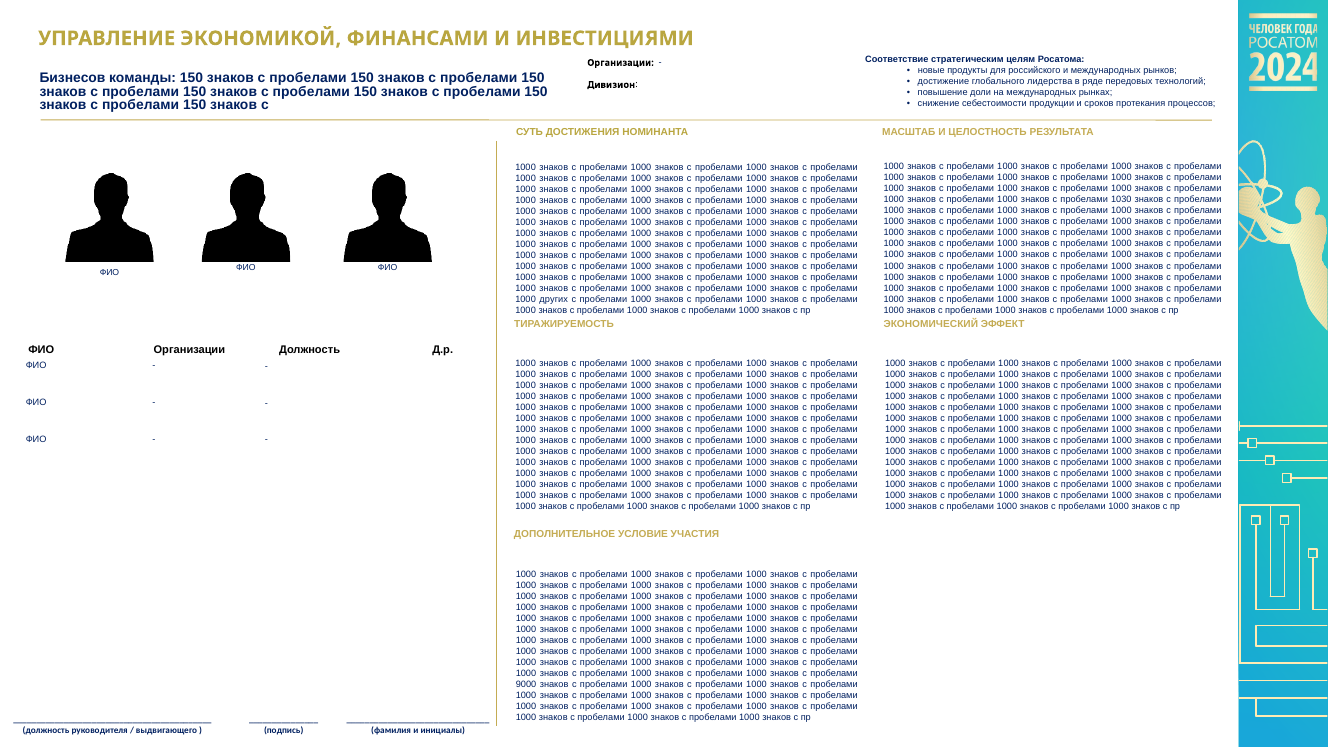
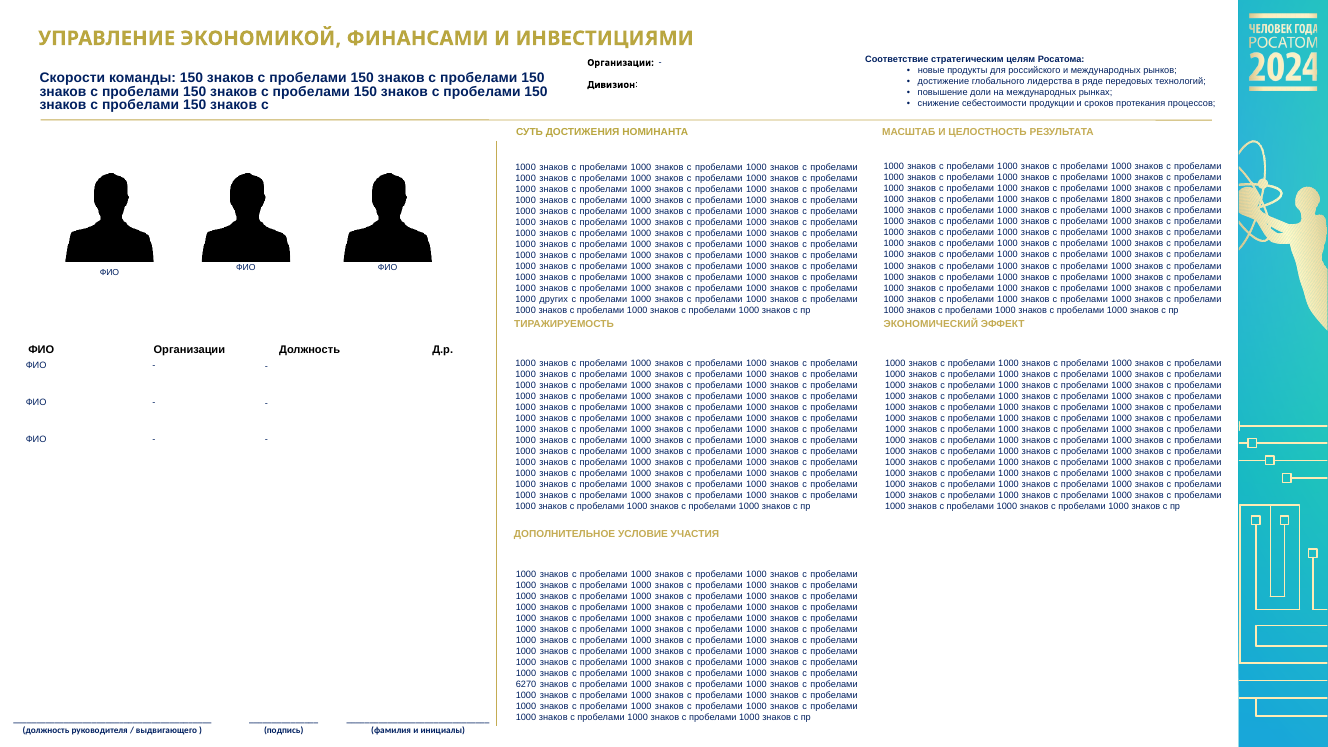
Бизнесов: Бизнесов -> Скорости (72, 78)
1030: 1030 -> 1800 (1121, 200)
9000: 9000 -> 6270 (526, 684)
